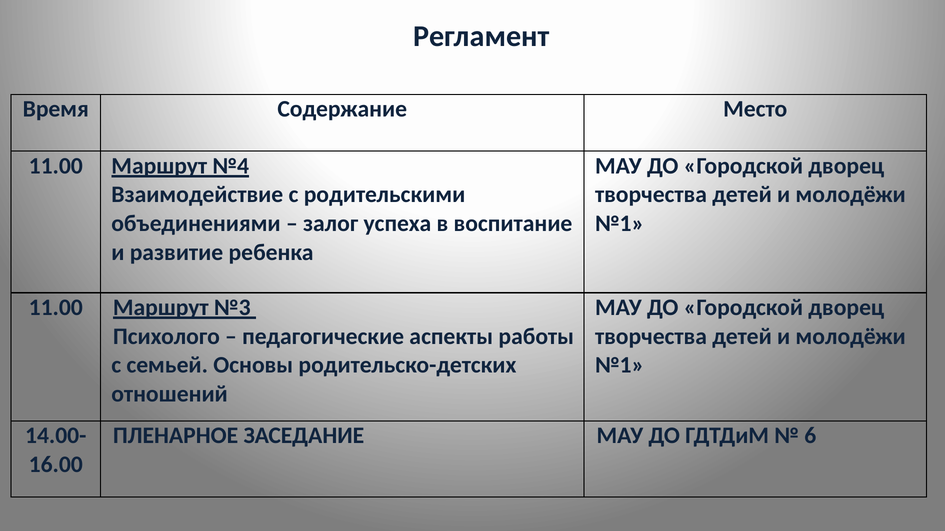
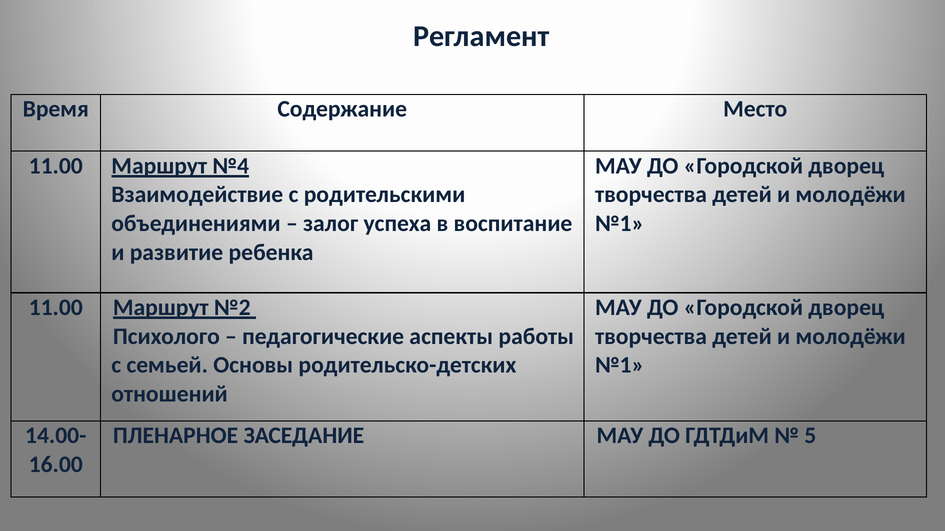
№3: №3 -> №2 (232, 308)
6: 6 -> 5 (810, 436)
